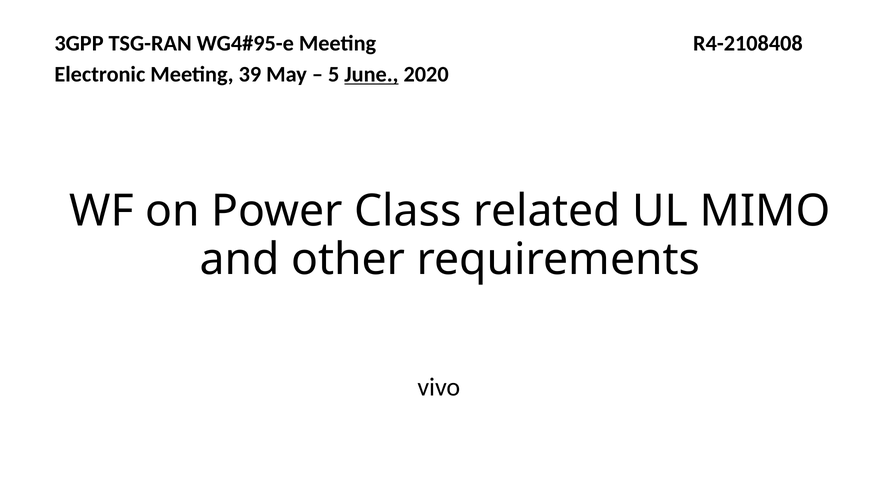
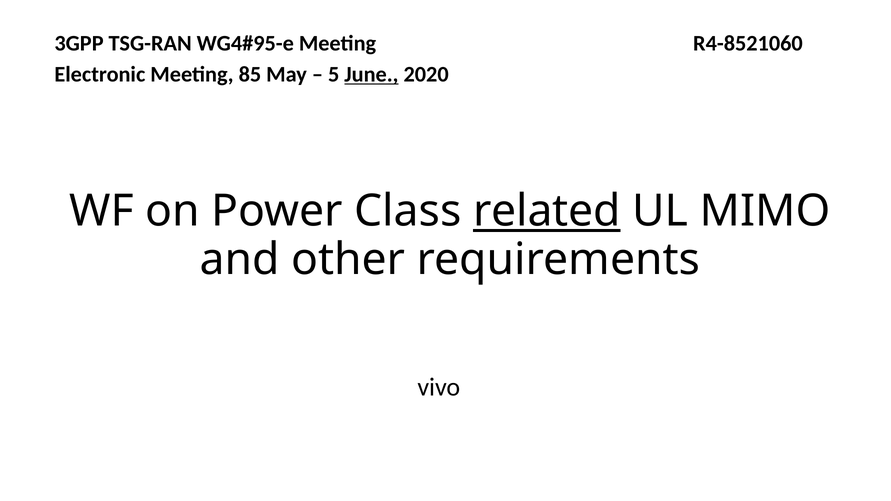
R4-2108408: R4-2108408 -> R4-8521060 (748, 43)
39: 39 -> 85 (250, 74)
related underline: none -> present (547, 211)
